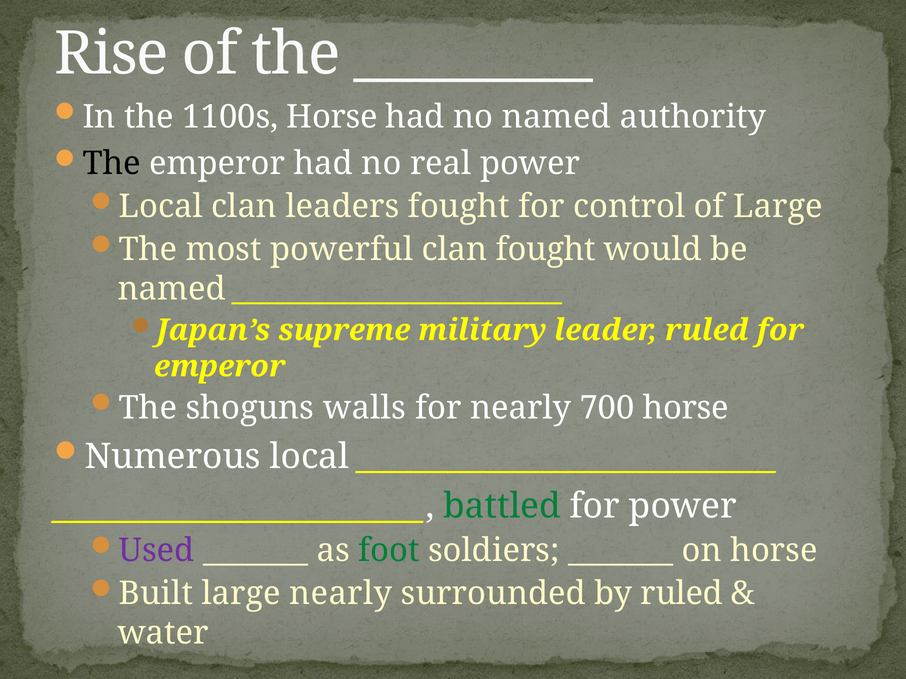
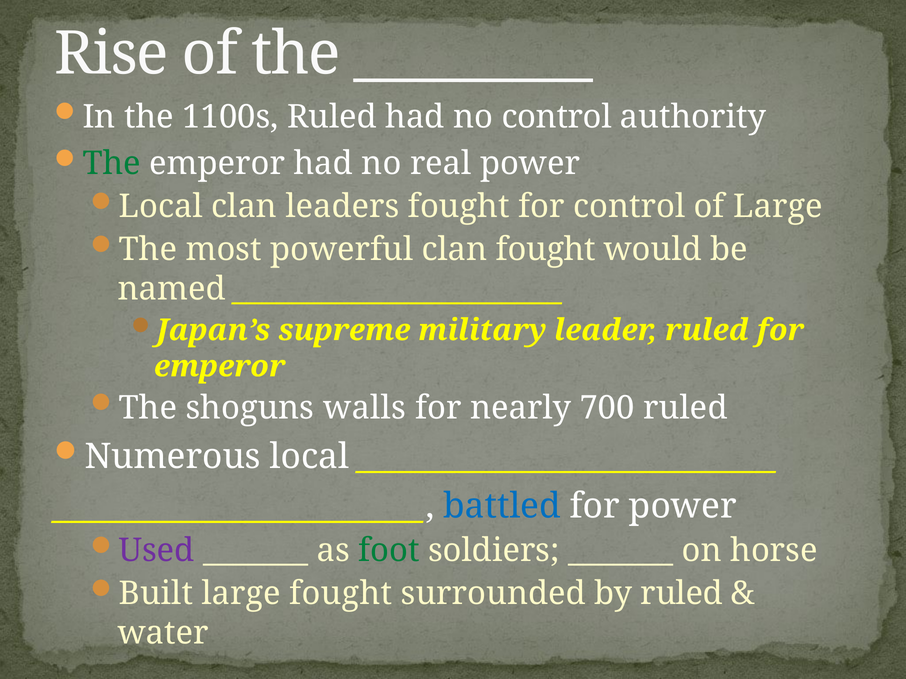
1100s Horse: Horse -> Ruled (332, 117)
no named: named -> control (557, 117)
The colour: black -> green (112, 164)
700 horse: horse -> ruled (685, 408)
battled colour: green -> blue (502, 507)
large nearly: nearly -> fought (341, 594)
